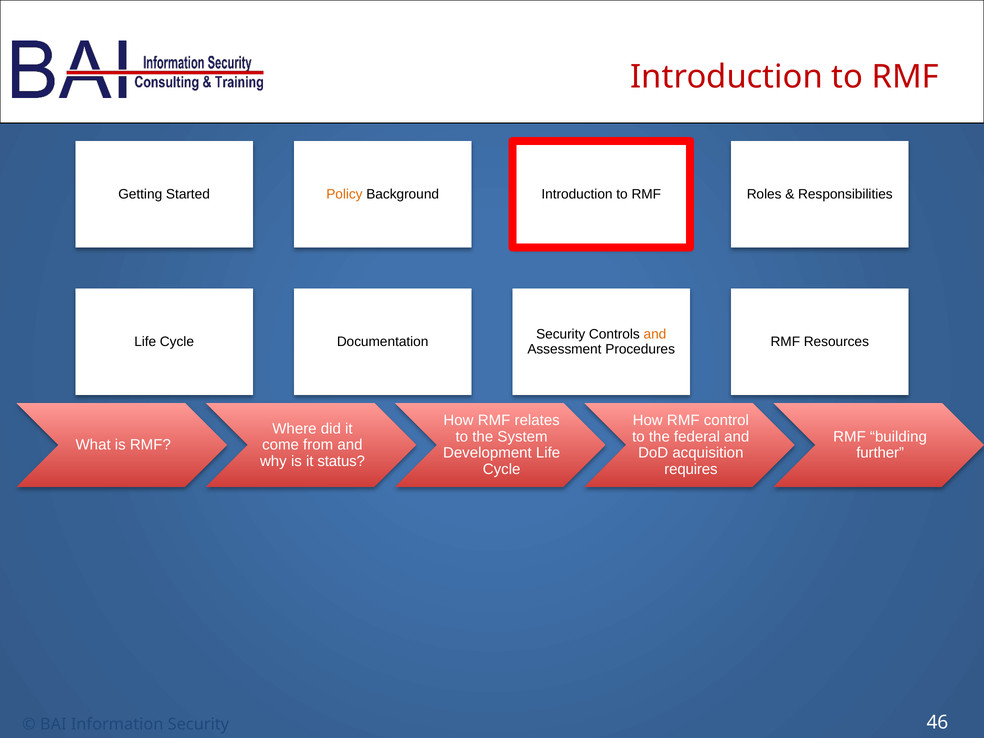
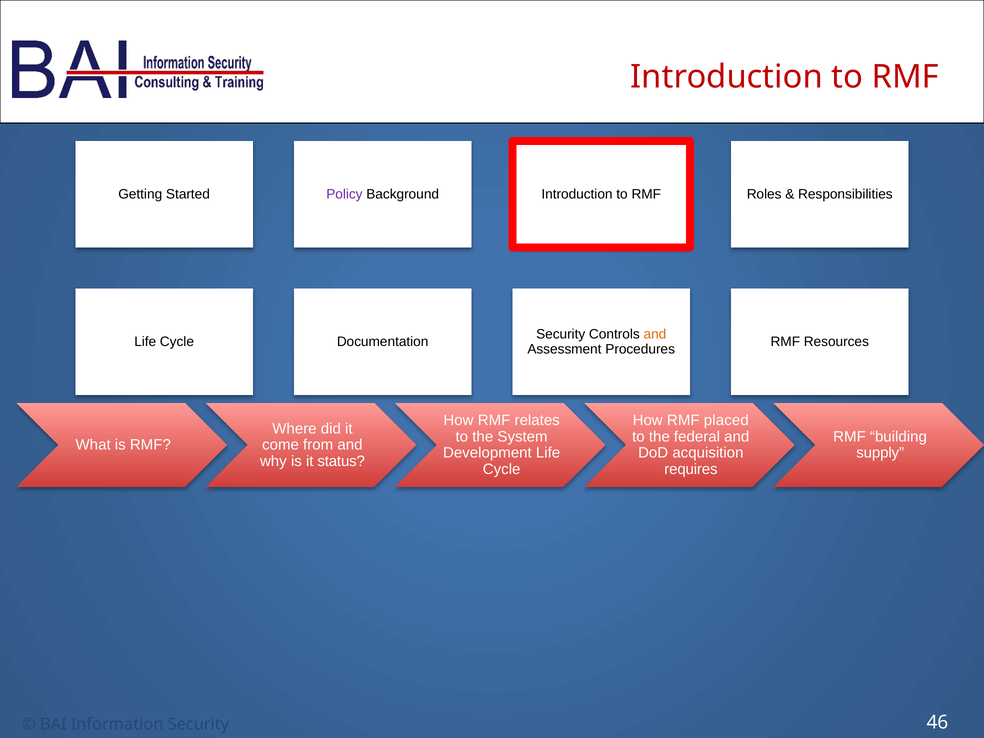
Policy colour: orange -> purple (344, 194)
control: control -> placed (726, 421)
further: further -> supply (880, 453)
